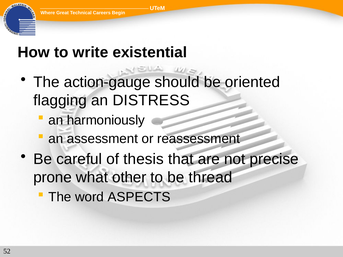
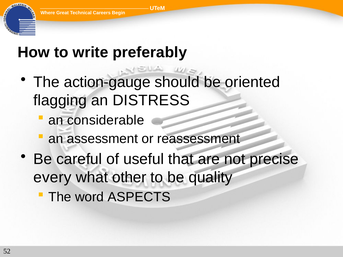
existential: existential -> preferably (150, 53)
harmoniously: harmoniously -> considerable (106, 120)
thesis: thesis -> useful (144, 159)
prone: prone -> every (52, 178)
thread: thread -> quality (211, 178)
